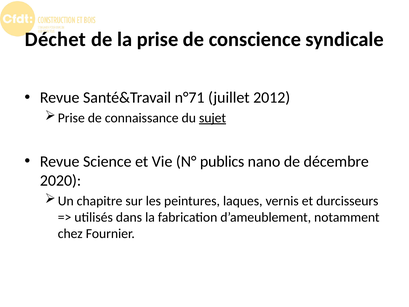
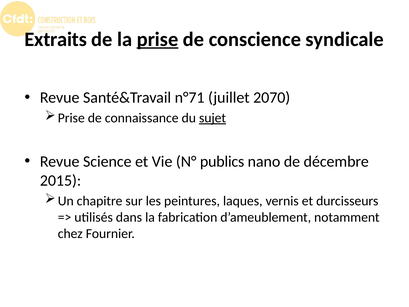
Déchet: Déchet -> Extraits (56, 39)
prise underline: none -> present (158, 39)
2012: 2012 -> 2070 (272, 98)
2020: 2020 -> 2015 (61, 180)
